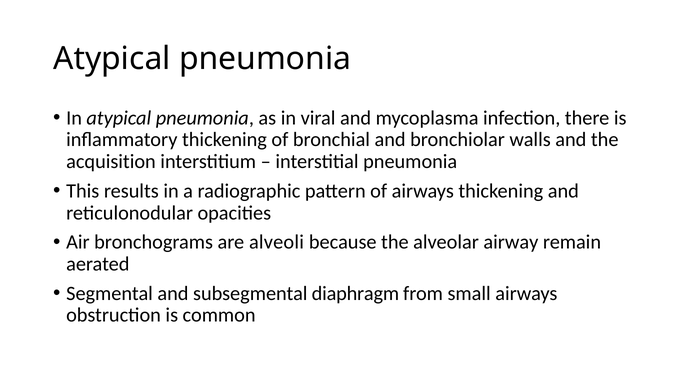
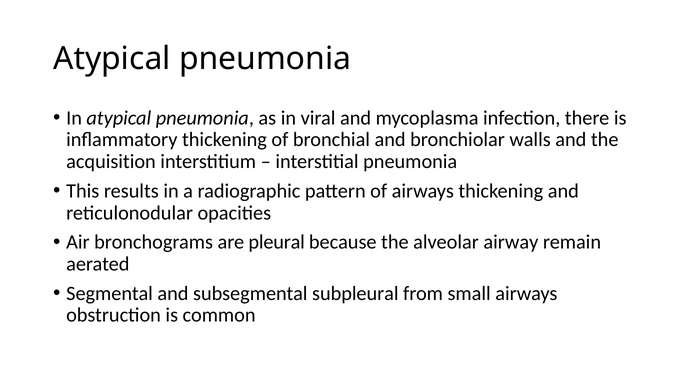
alveoli: alveoli -> pleural (277, 242)
diaphragm: diaphragm -> subpleural (355, 293)
